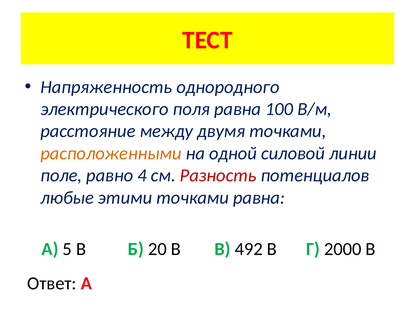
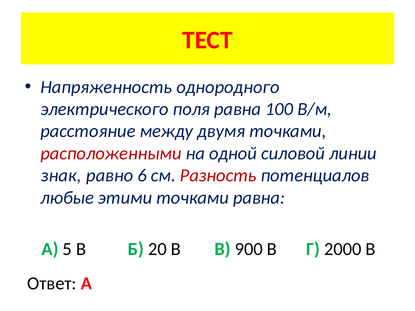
расположенными colour: orange -> red (111, 153)
поле: поле -> знак (61, 176)
4: 4 -> 6 (142, 176)
492: 492 -> 900 (249, 249)
